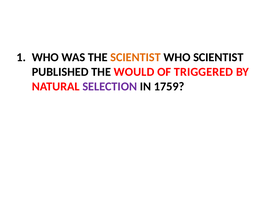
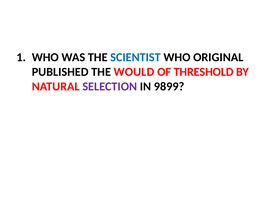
SCIENTIST colour: orange -> blue (136, 57)
WHO SCIENTIST: SCIENTIST -> ORIGINAL (218, 57)
TRIGGERED: TRIGGERED -> THRESHOLD (204, 72)
1759: 1759 -> 9899 (169, 87)
